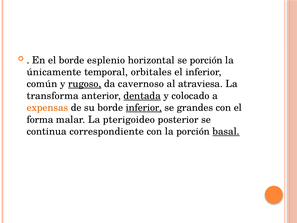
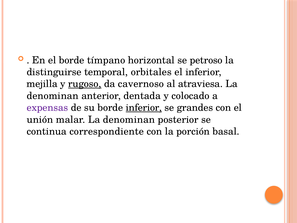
esplenio: esplenio -> tímpano (106, 60)
se porción: porción -> petroso (206, 60)
únicamente: únicamente -> distinguirse (54, 72)
común: común -> mejilla (42, 84)
transforma: transforma -> denominan (53, 96)
dentada underline: present -> none (142, 96)
expensas colour: orange -> purple (47, 108)
forma: forma -> unión (40, 119)
malar La pterigoideo: pterigoideo -> denominan (129, 119)
basal underline: present -> none (226, 131)
